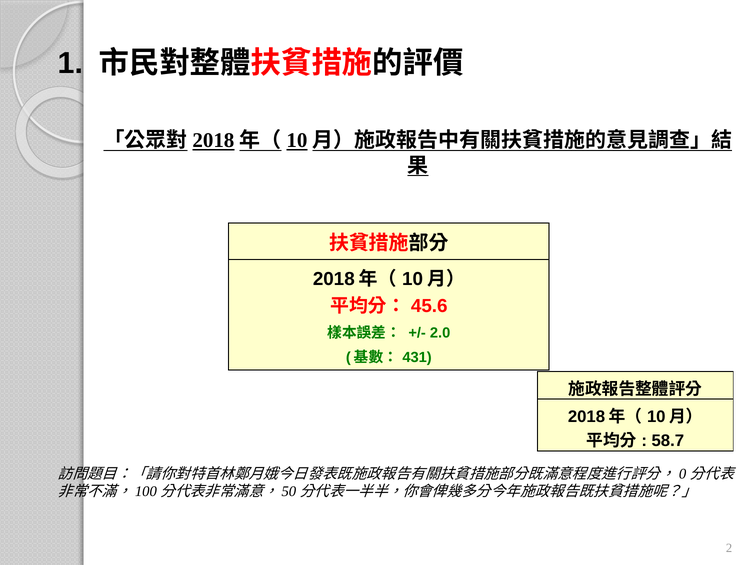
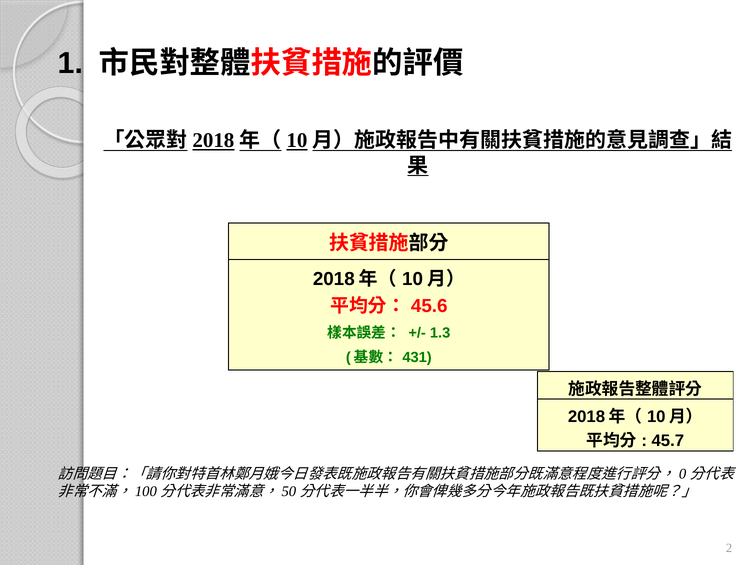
2.0: 2.0 -> 1.3 (440, 333)
58.7: 58.7 -> 45.7 (668, 441)
